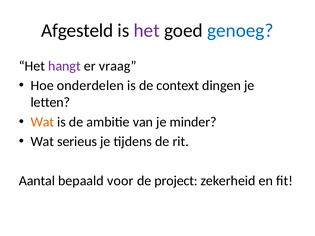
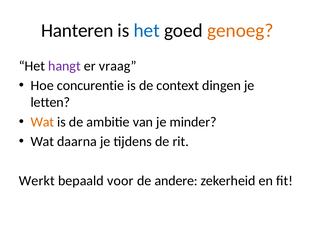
Afgesteld: Afgesteld -> Hanteren (77, 30)
het colour: purple -> blue (147, 30)
genoeg colour: blue -> orange (240, 30)
onderdelen: onderdelen -> concurentie (91, 86)
serieus: serieus -> daarna (77, 142)
Aantal: Aantal -> Werkt (37, 181)
project: project -> andere (176, 181)
